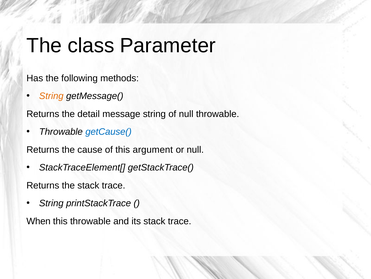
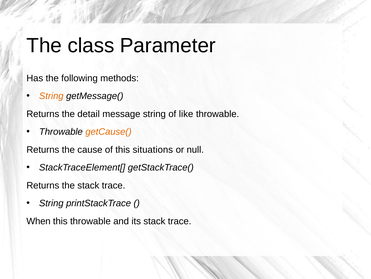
of null: null -> like (186, 114)
getCause( colour: blue -> orange (109, 131)
argument: argument -> situations (153, 149)
